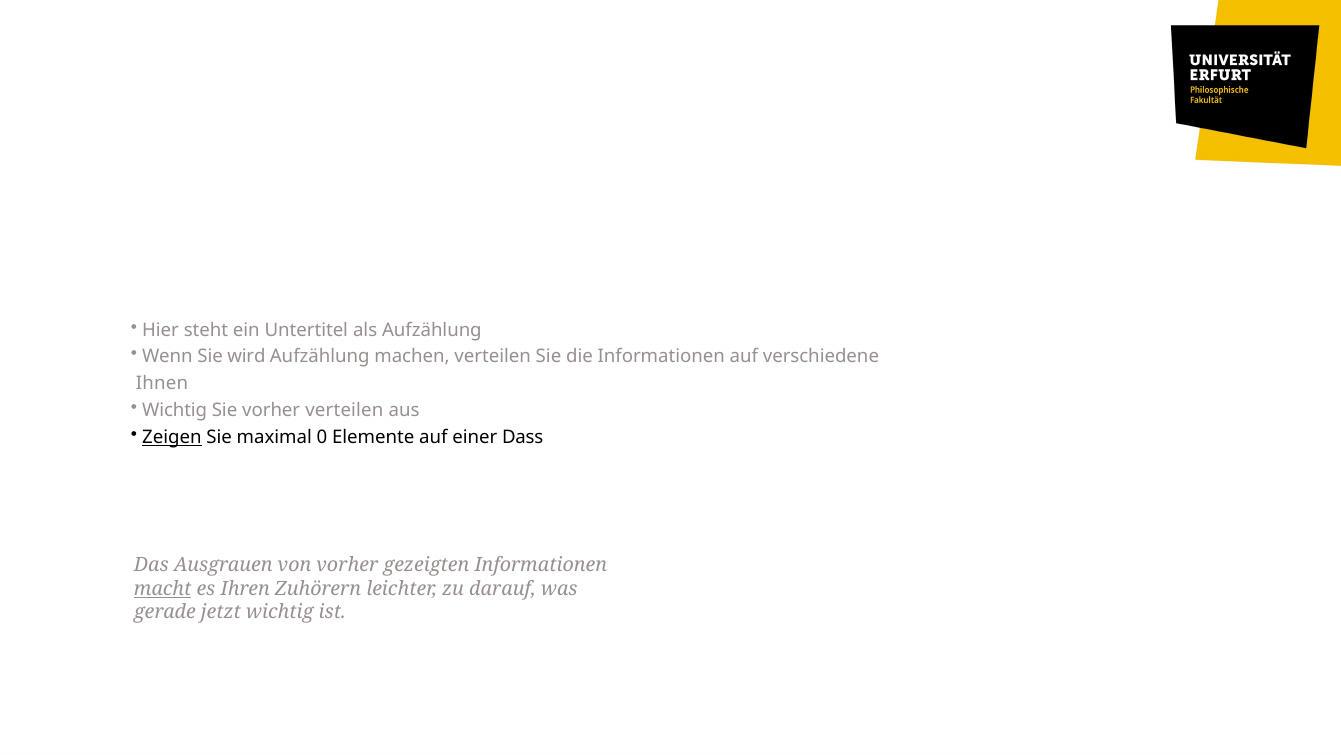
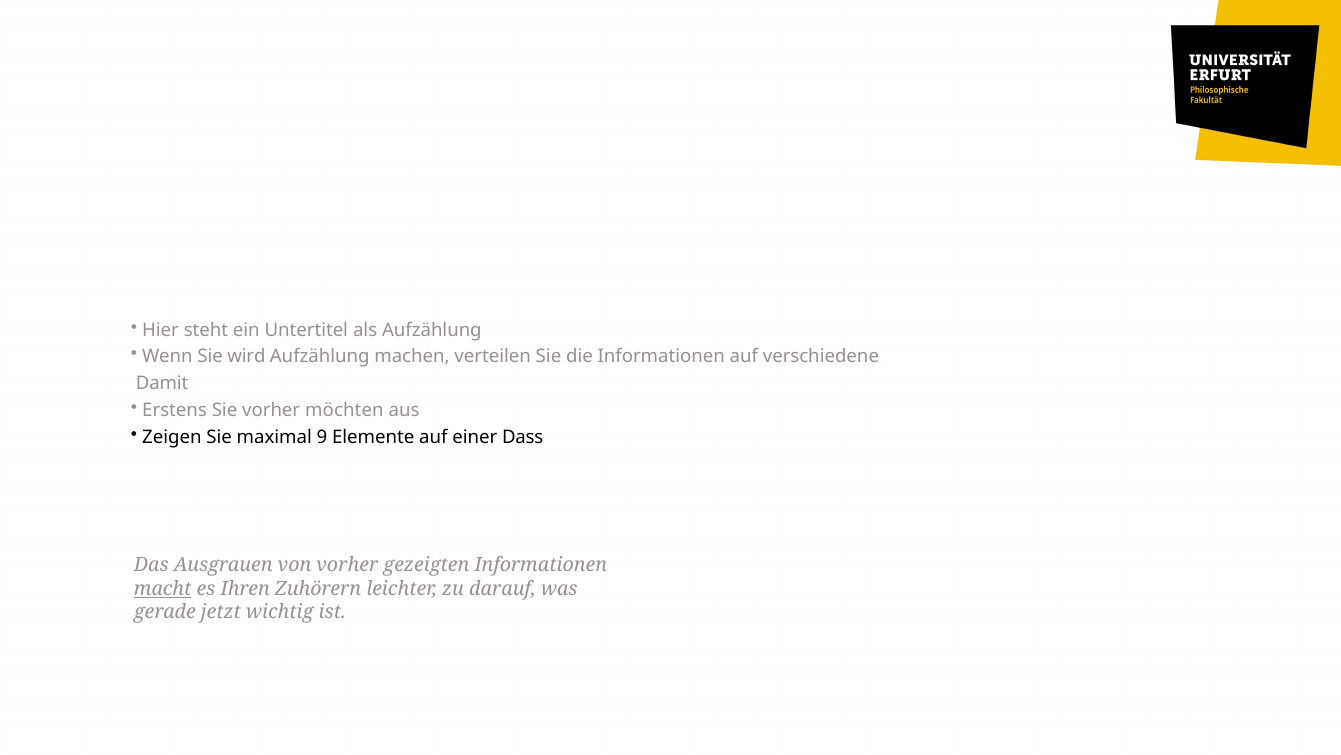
Ihnen: Ihnen -> Damit (162, 383)
Wichtig: Wichtig -> Erstens (175, 410)
vorher verteilen: verteilen -> möchten (344, 410)
Zeigen underline: present -> none (172, 437)
0: 0 -> 9 (322, 437)
